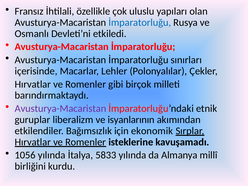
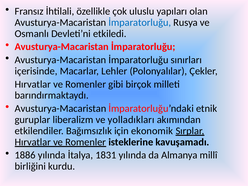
Avusturya-Macaristan colour: purple -> black (60, 109)
isyanlarının: isyanlarının -> yolladıkları (131, 120)
1056: 1056 -> 1886 (25, 155)
5833: 5833 -> 1831 (106, 155)
